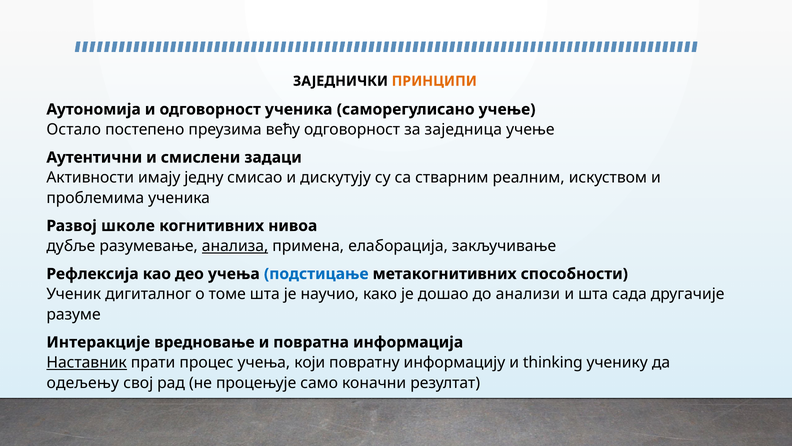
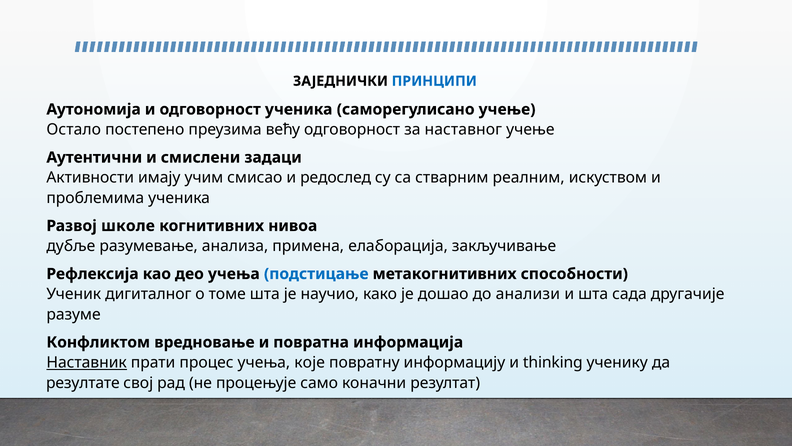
ПРИНЦИПИ colour: orange -> blue (434, 81)
заједница: заједница -> наставног (463, 130)
једну: једну -> учим (204, 178)
дискутују: дискутују -> редослед (336, 178)
анализа underline: present -> none (235, 246)
Интеракције: Интеракције -> Конфликтом (98, 342)
који: који -> које (310, 362)
одељењу: одељењу -> резултате (83, 383)
